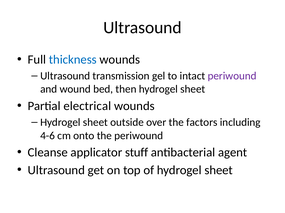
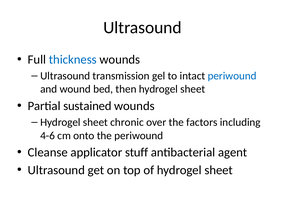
periwound colour: purple -> blue (232, 76)
electrical: electrical -> sustained (87, 106)
outside: outside -> chronic (127, 123)
